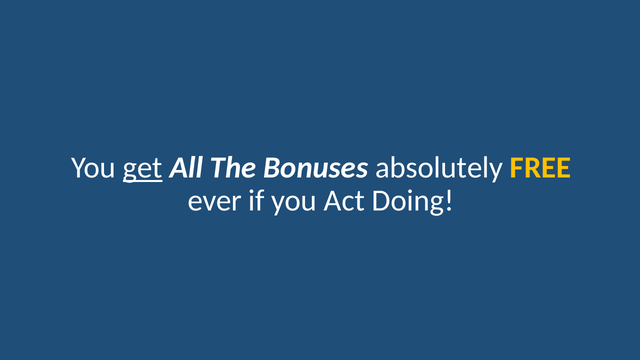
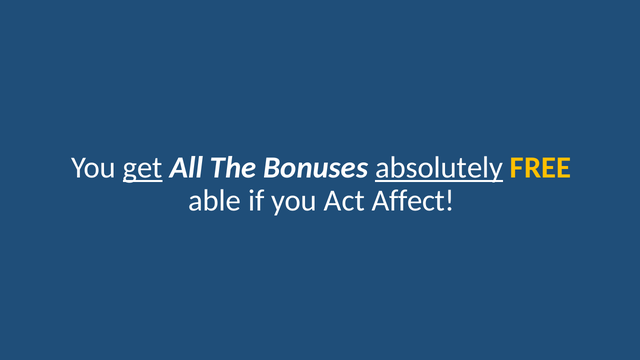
absolutely underline: none -> present (439, 168)
ever: ever -> able (215, 201)
Doing: Doing -> Affect (413, 201)
